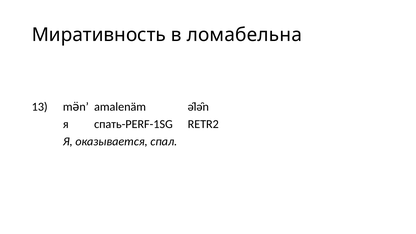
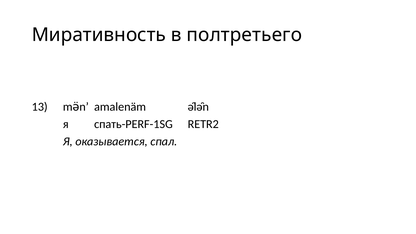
ломабельна: ломабельна -> полтретьего (244, 35)
